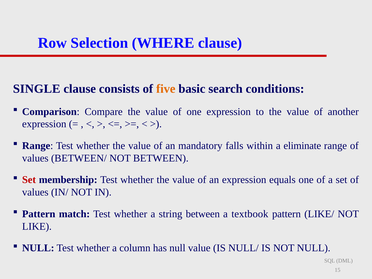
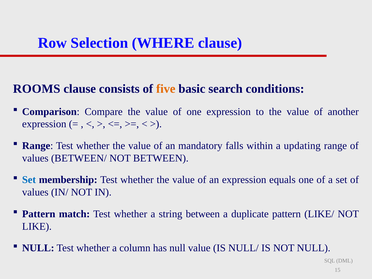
SINGLE: SINGLE -> ROOMS (37, 89)
eliminate: eliminate -> updating (302, 146)
Set colour: red -> blue (29, 180)
textbook: textbook -> duplicate (250, 214)
